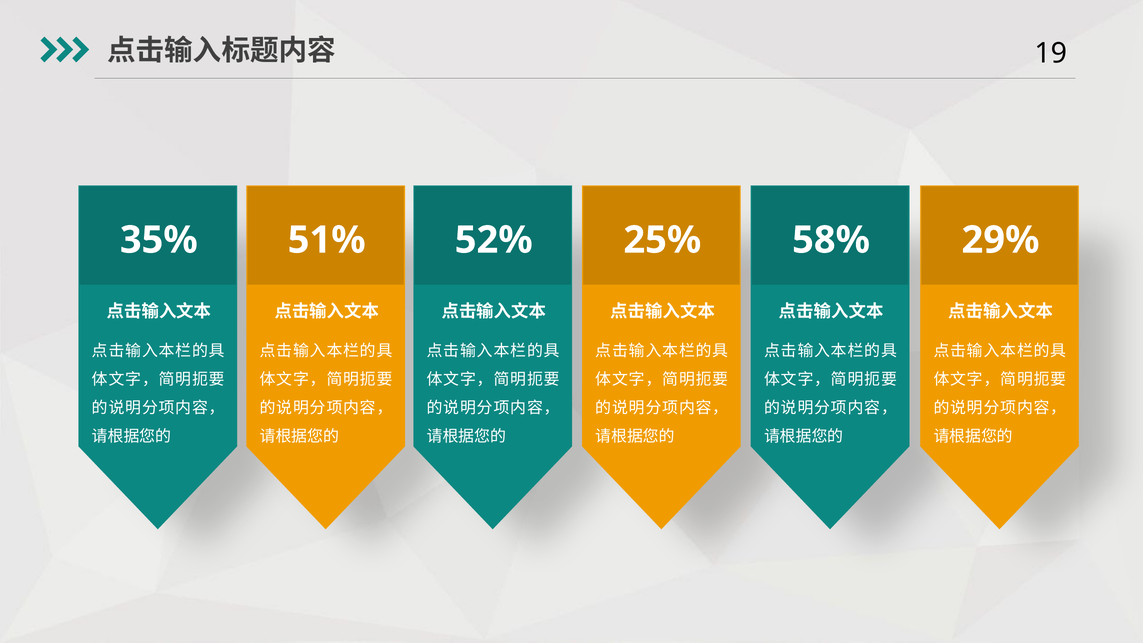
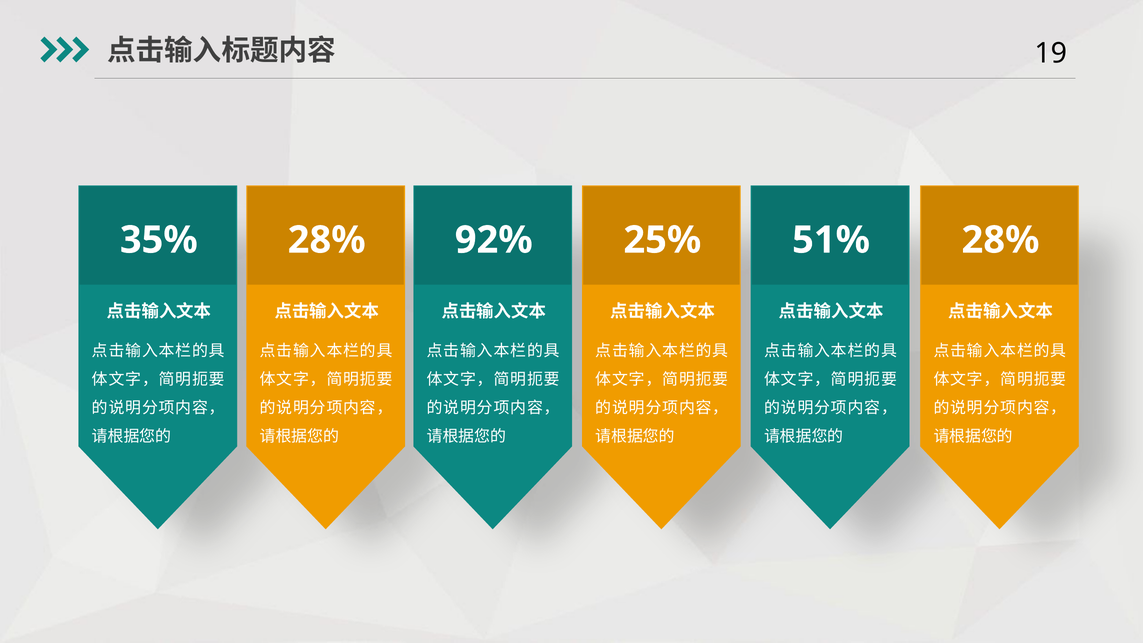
51%: 51% -> 28% (327, 240)
52%: 52% -> 92% (494, 240)
58%: 58% -> 51% (831, 240)
29%: 29% -> 28% (1000, 240)
